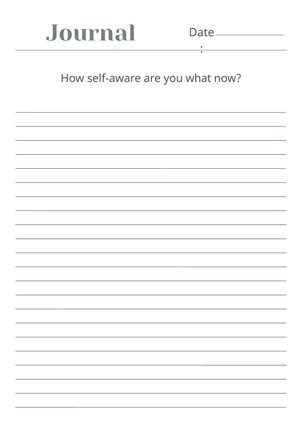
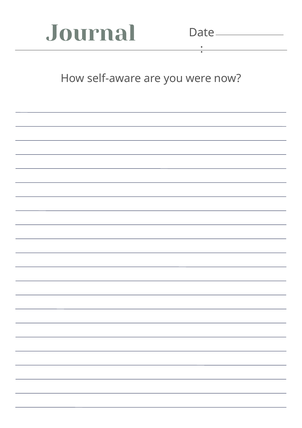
what: what -> were (198, 78)
